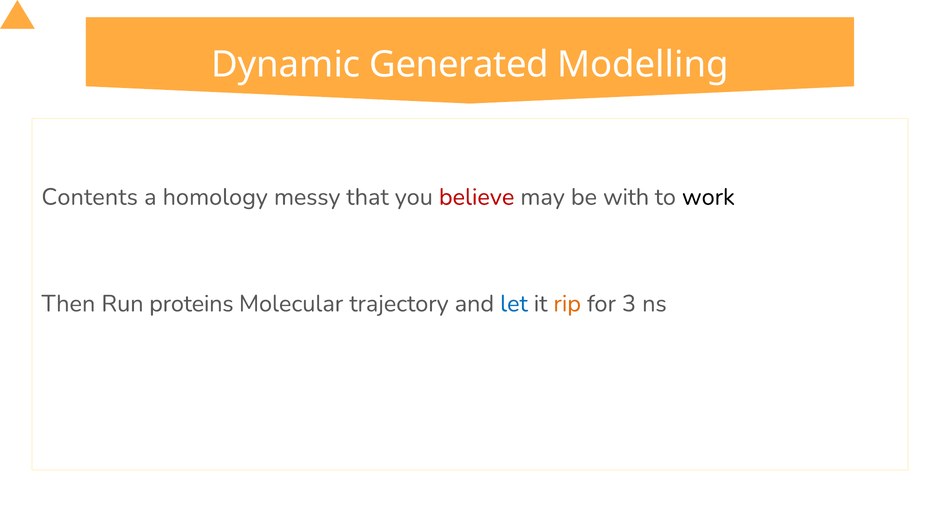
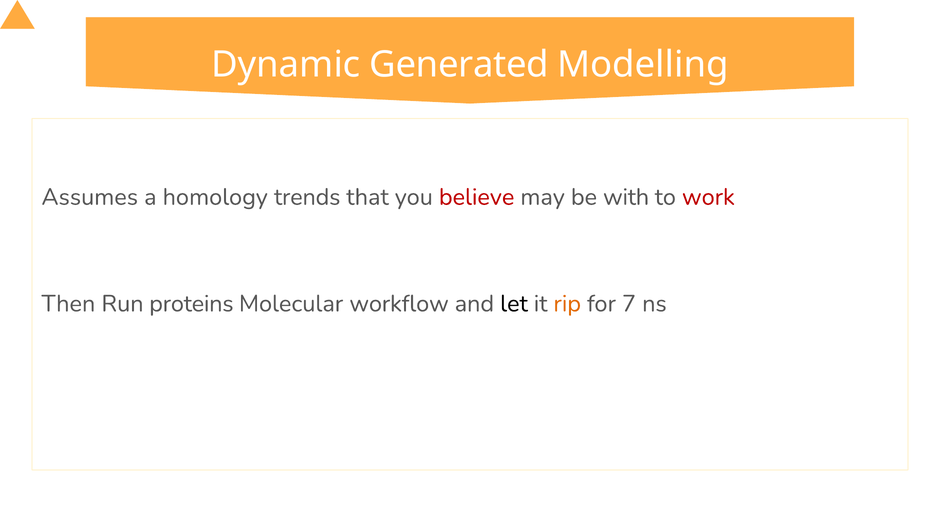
Contents: Contents -> Assumes (90, 197)
messy: messy -> trends (307, 197)
work colour: black -> red (708, 197)
trajectory: trajectory -> workflow (399, 303)
let colour: blue -> black (514, 303)
3: 3 -> 7 (629, 303)
